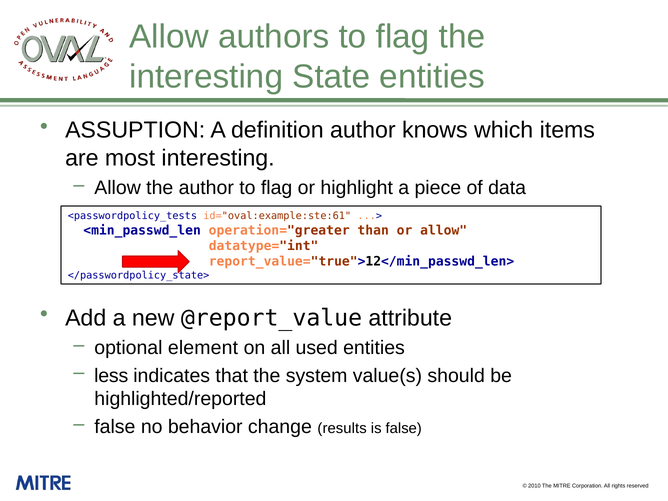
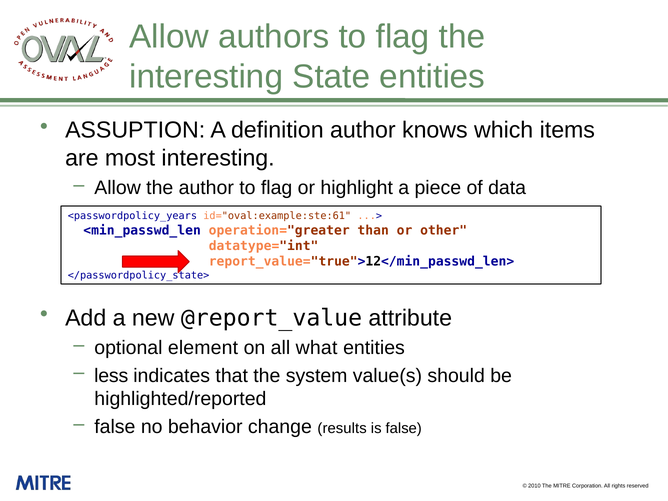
<passwordpolicy_tests: <passwordpolicy_tests -> <passwordpolicy_years (132, 216)
or allow: allow -> other (444, 230)
used: used -> what (317, 348)
